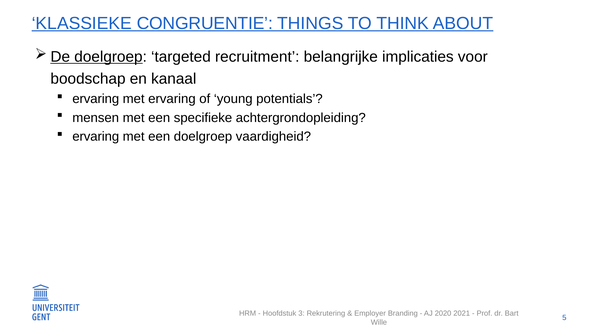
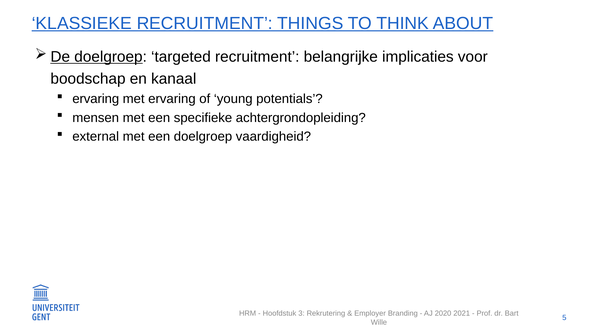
KLASSIEKE CONGRUENTIE: CONGRUENTIE -> RECRUITMENT (205, 23)
ervaring: ervaring -> external (96, 137)
